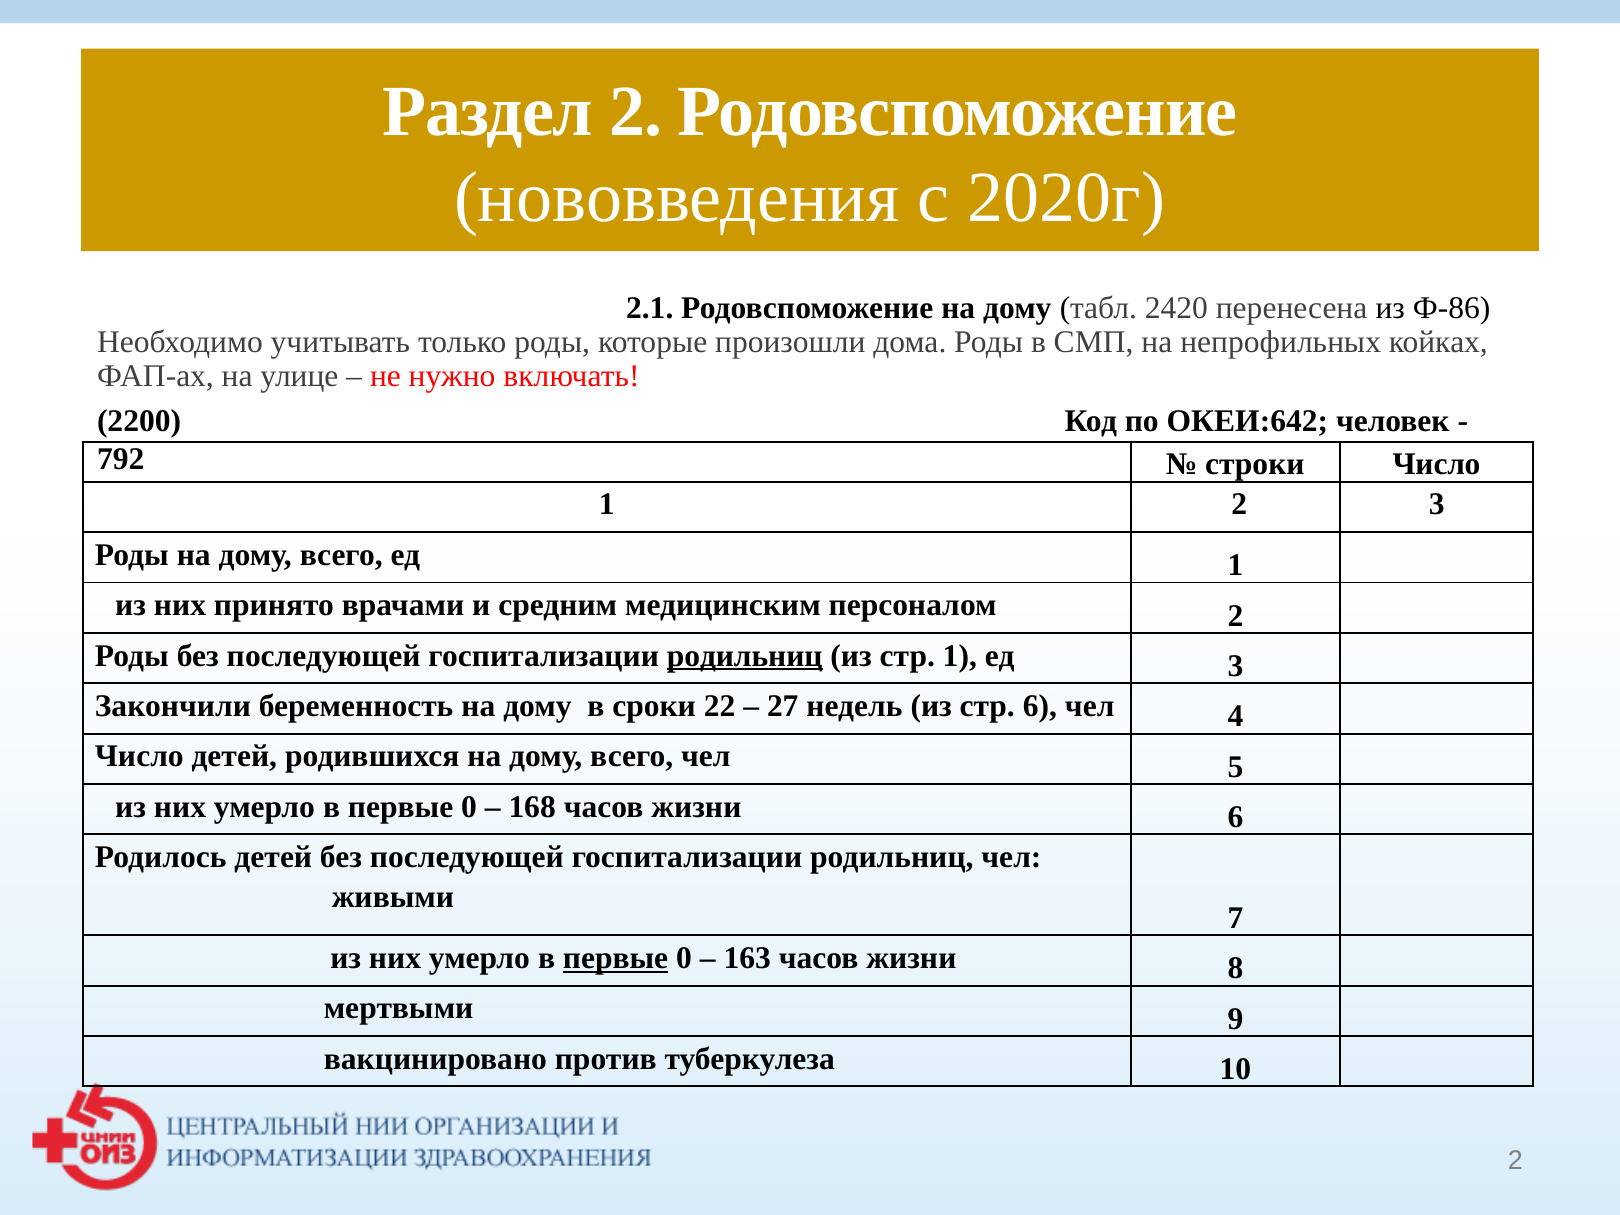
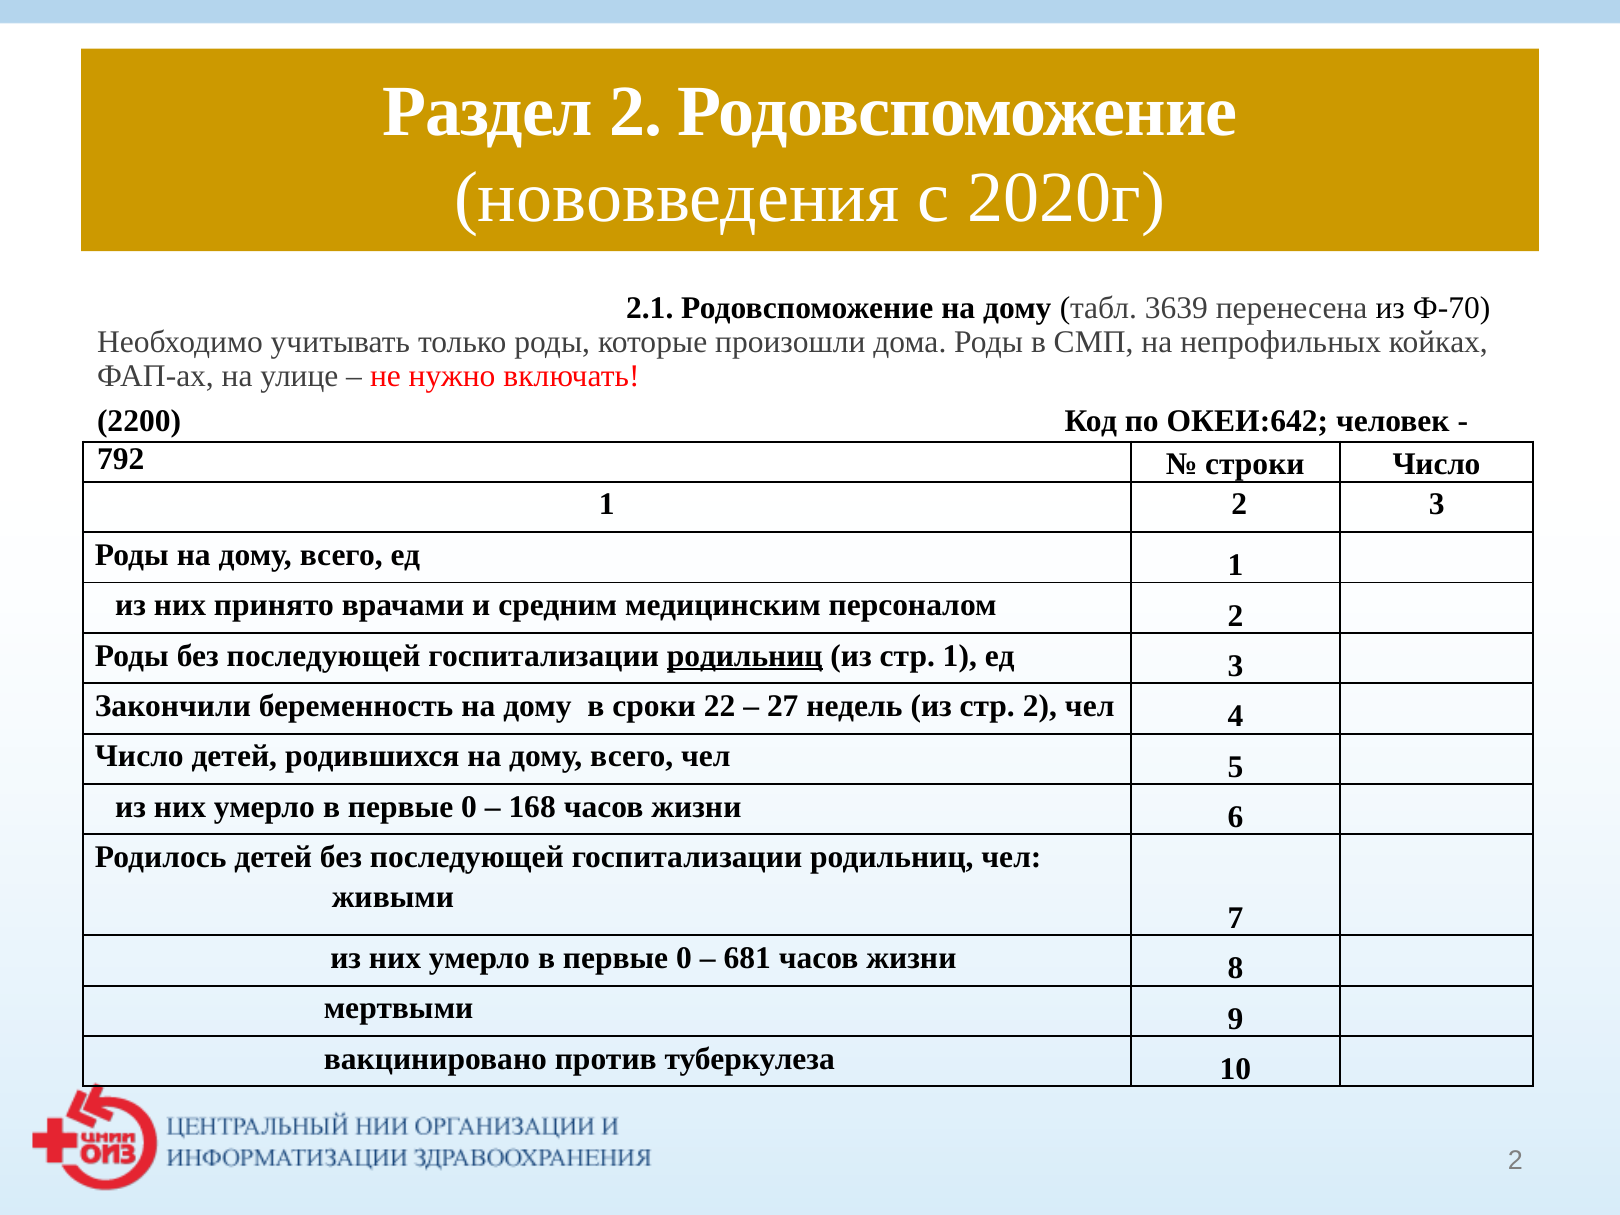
2420: 2420 -> 3639 (1176, 308)
Ф-86: Ф-86 -> Ф-70 (1452, 308)
стр 6: 6 -> 2 (1040, 706)
первые underline: present -> none (616, 958)
163: 163 -> 681 (747, 958)
